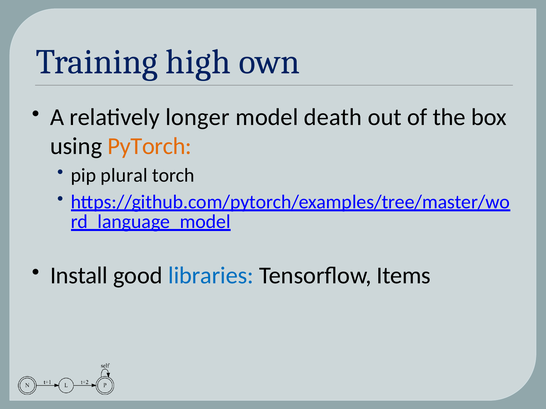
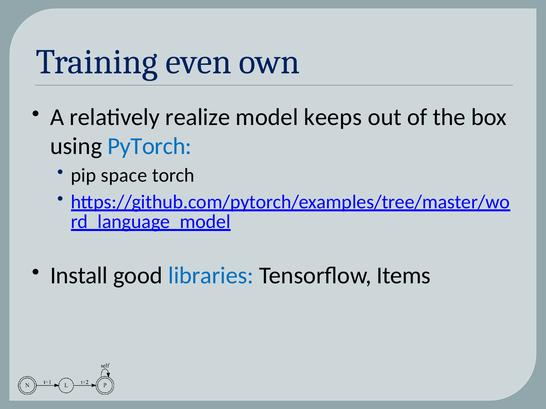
high: high -> even (199, 62)
longer: longer -> realize (198, 117)
death: death -> keeps (333, 117)
PyTorch colour: orange -> blue (150, 146)
plural: plural -> space (124, 175)
